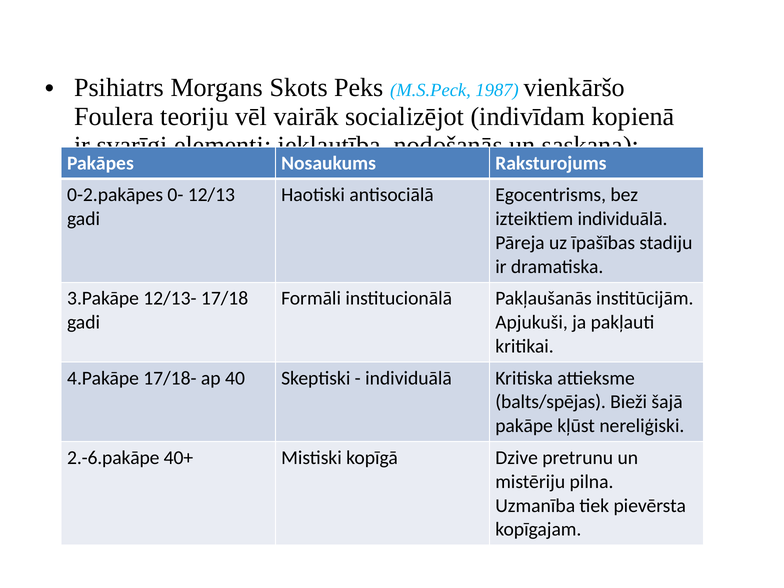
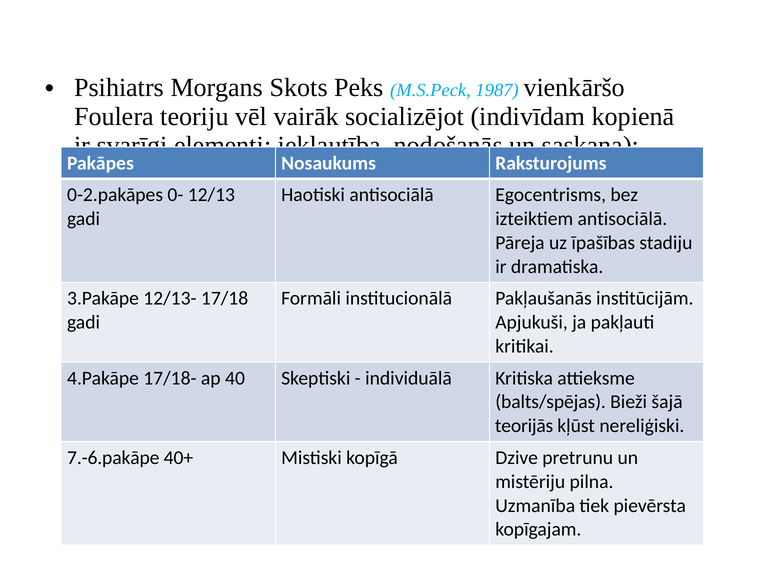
izteiktiem individuālā: individuālā -> antisociālā (622, 219)
pakāpe: pakāpe -> teorijās (524, 426)
2.-6.pakāpe: 2.-6.pakāpe -> 7.-6.pakāpe (113, 458)
